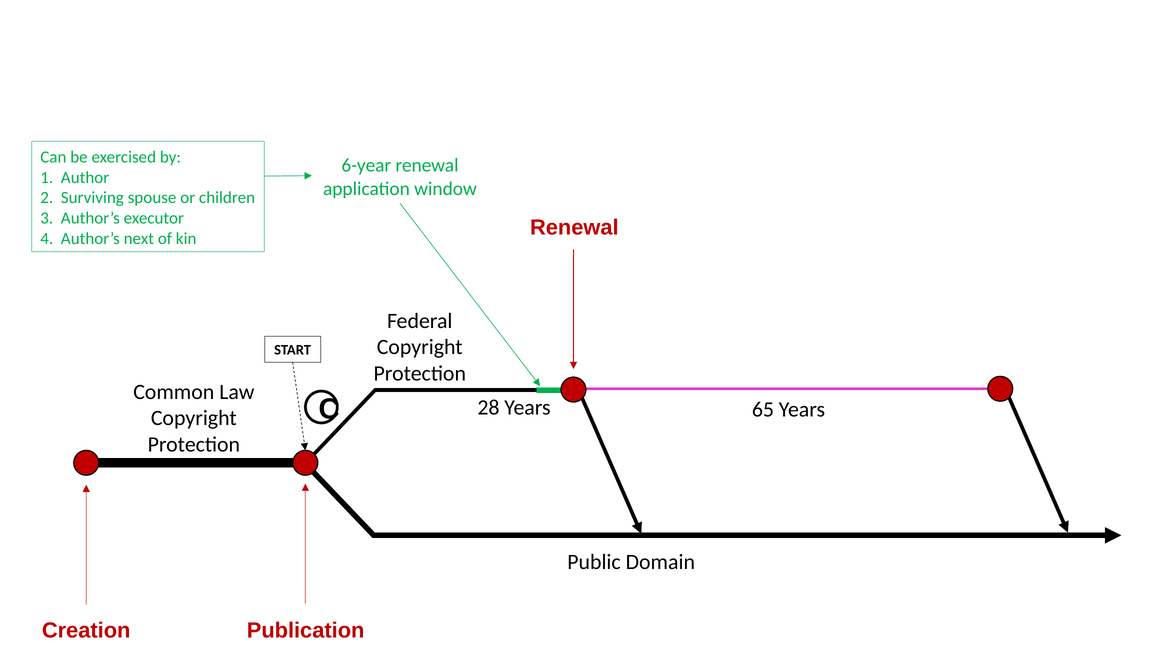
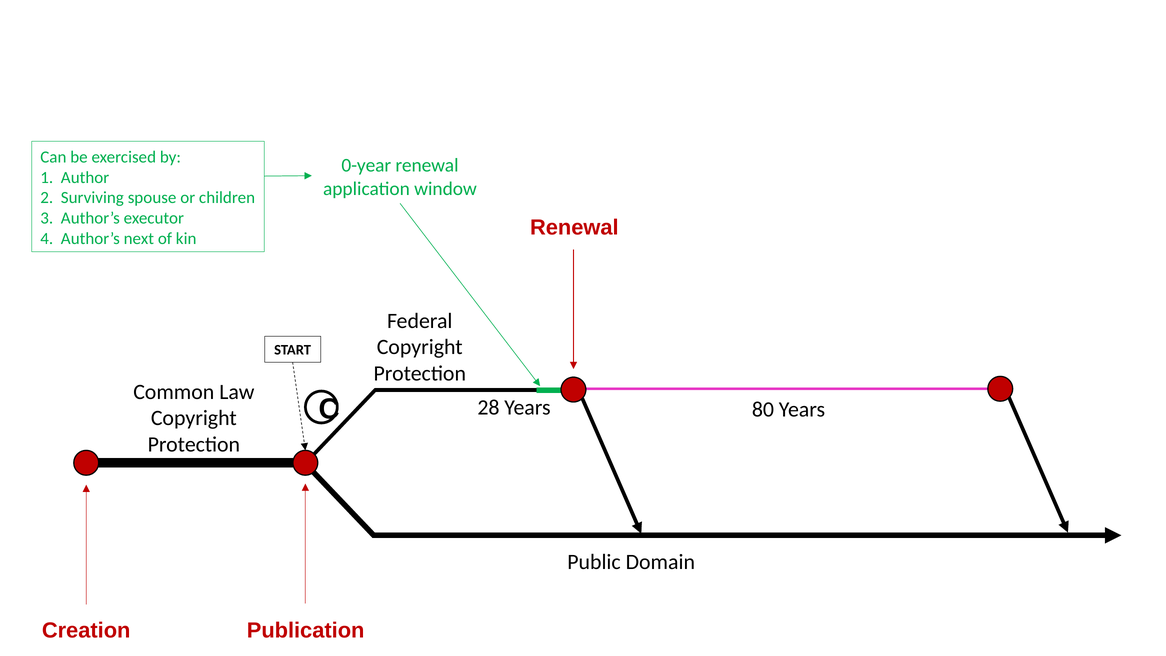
6-year: 6-year -> 0-year (366, 165)
65: 65 -> 80 (763, 409)
